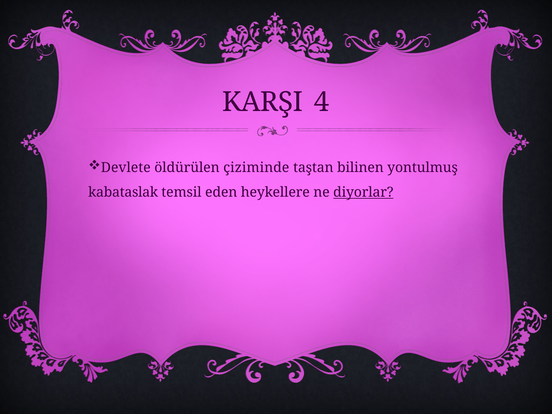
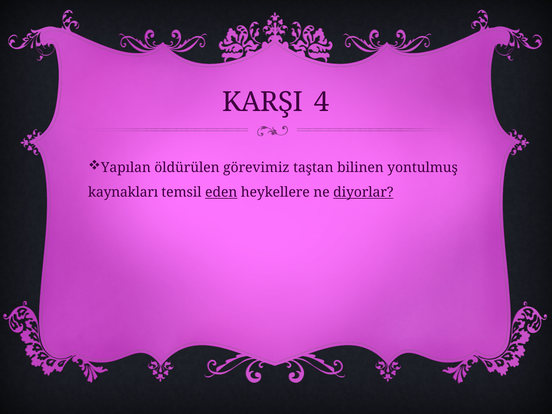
Devlete: Devlete -> Yapılan (126, 167)
çiziminde: çiziminde -> görevimiz (256, 167)
kabataslak: kabataslak -> kaynakları (123, 192)
eden underline: none -> present (221, 192)
